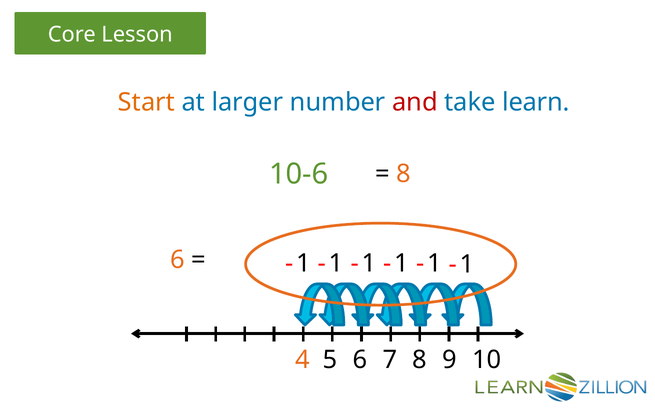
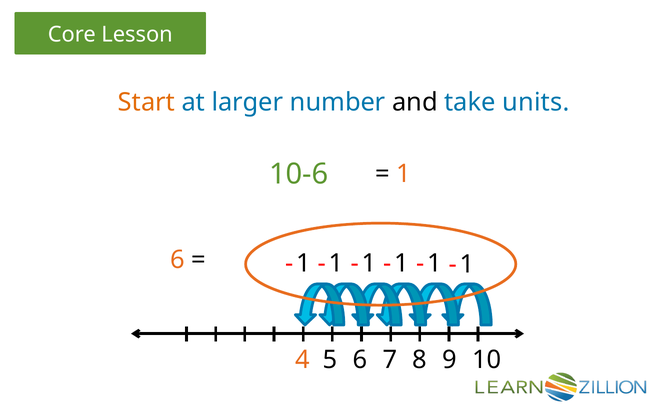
and colour: red -> black (415, 102)
learn: learn -> units (536, 102)
8: 8 -> 1 (403, 174)
